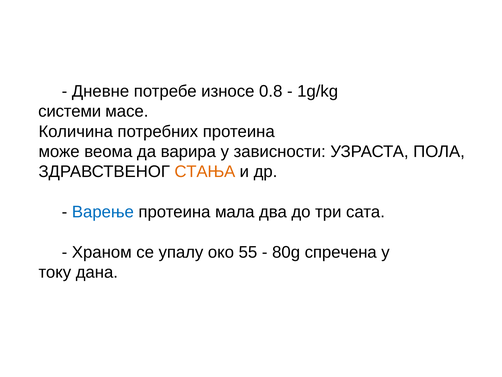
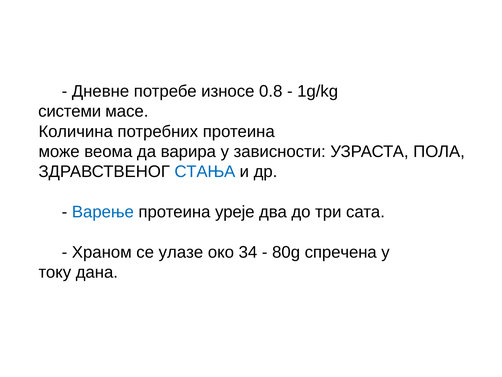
СТАЊА colour: orange -> blue (205, 172)
мала: мала -> уреје (235, 212)
упалу: упалу -> улазе (181, 252)
55: 55 -> 34 (248, 252)
